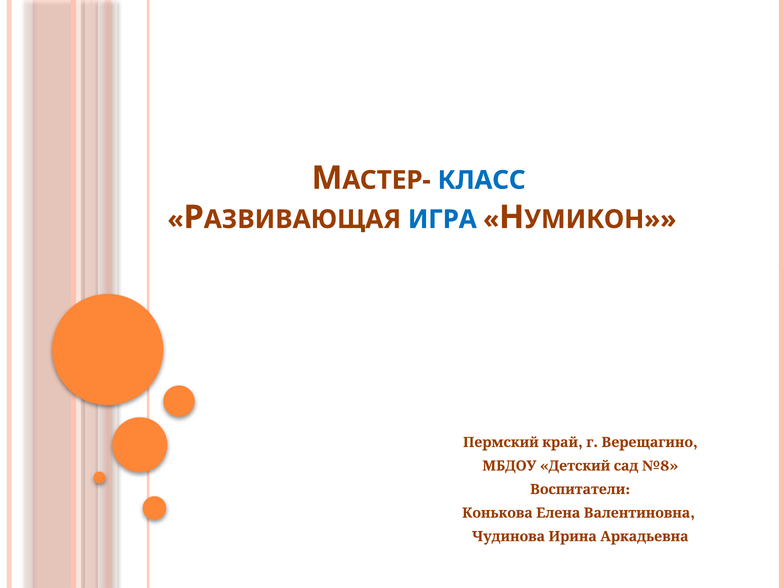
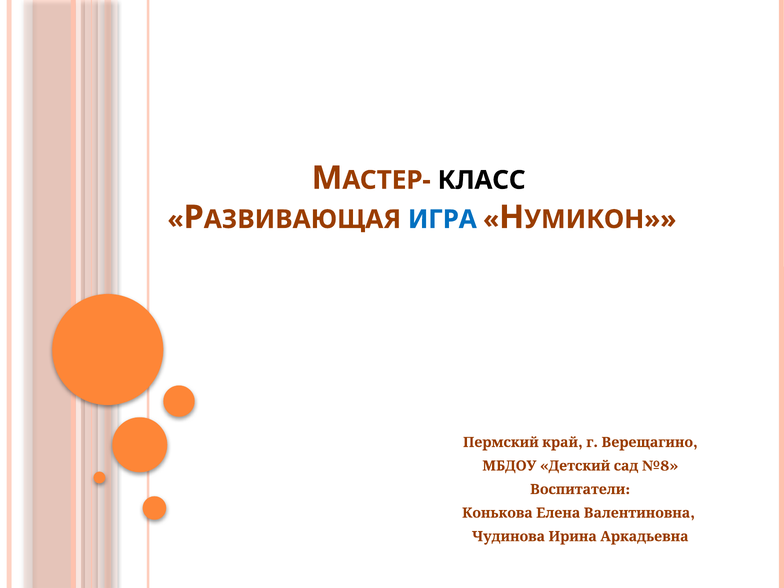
КЛАСС colour: blue -> black (482, 180)
